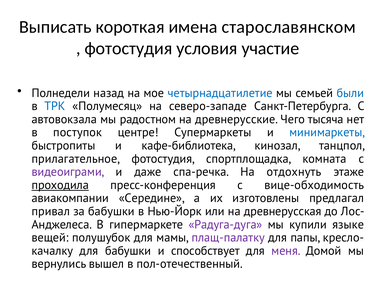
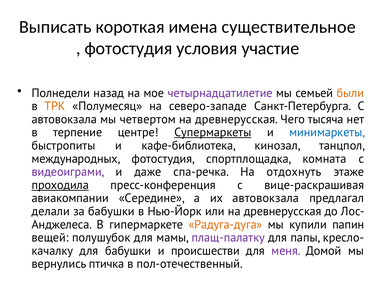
старославянском: старославянском -> существительное (289, 27)
четырнадцатилетие colour: blue -> purple (220, 93)
были colour: blue -> orange (350, 93)
ТРК colour: blue -> orange (55, 106)
радостном: радостном -> четвертом (148, 119)
древнерусские: древнерусские -> древнерусская (237, 119)
поступок: поступок -> терпение (78, 132)
Супермаркеты underline: none -> present (213, 132)
прилагательное: прилагательное -> международных (76, 159)
вице-обходимость: вице-обходимость -> вице-раскрашивая (314, 185)
их изготовлены: изготовлены -> автовокзала (266, 198)
привал: привал -> делали (51, 211)
Радуга-дуга colour: purple -> orange (225, 224)
языке: языке -> папин (348, 224)
способствует: способствует -> происшестви (205, 251)
вышел: вышел -> птичка (107, 264)
